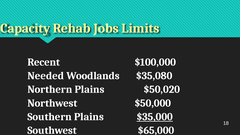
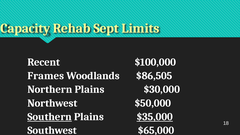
Jobs: Jobs -> Sept (106, 28)
Needed: Needed -> Frames (46, 76)
$35,080: $35,080 -> $86,505 (154, 76)
$50,020: $50,020 -> $30,000 (162, 89)
Southern underline: none -> present (50, 117)
